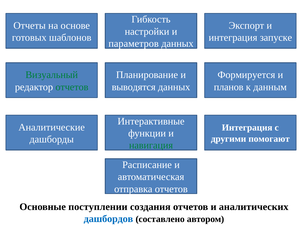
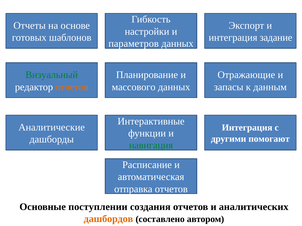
запуске: запуске -> задание (276, 38)
Формируется: Формируется -> Отражающие (246, 75)
отчетов colour: green -> orange (72, 87)
выводятся: выводятся -> массового (134, 87)
планов: планов -> запасы (229, 87)
дашбордов colour: blue -> orange (108, 219)
